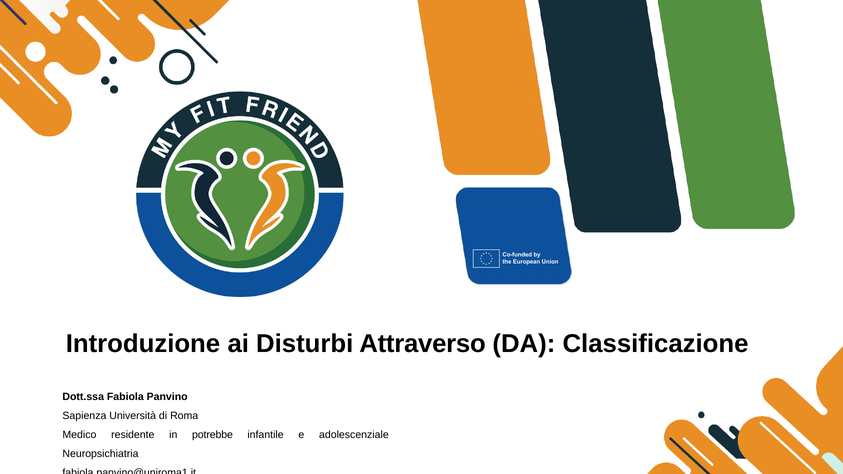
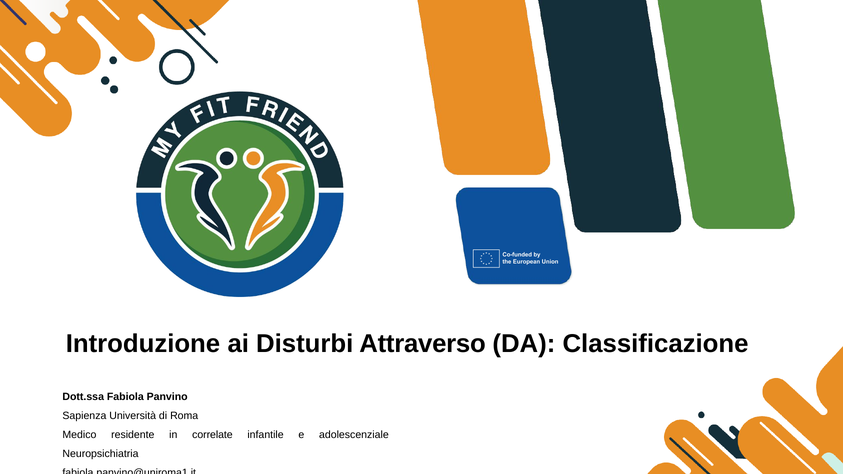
potrebbe: potrebbe -> correlate (212, 435)
